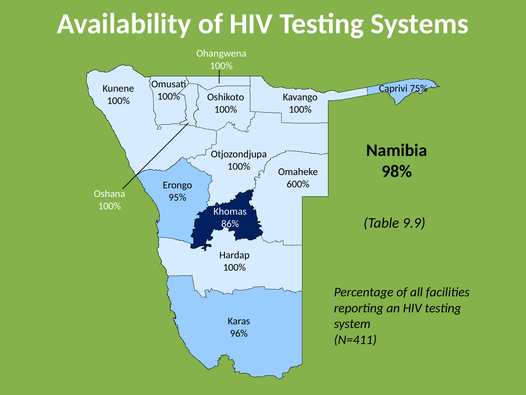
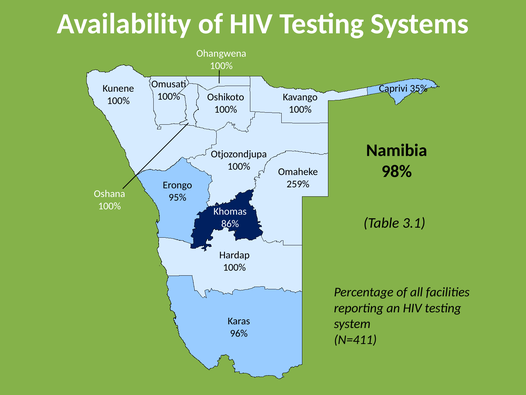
75%: 75% -> 35% (419, 88)
600%: 600% -> 259% (298, 184)
9.9: 9.9 -> 3.1 (414, 223)
